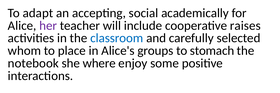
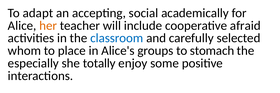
her colour: purple -> orange (48, 26)
raises: raises -> afraid (245, 26)
notebook: notebook -> especially (33, 63)
where: where -> totally (99, 63)
